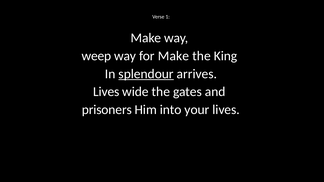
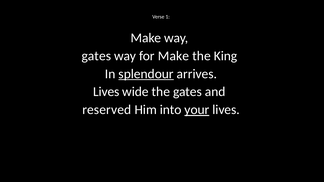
weep: weep -> gates (96, 56)
prisoners: prisoners -> reserved (107, 110)
your underline: none -> present (197, 110)
